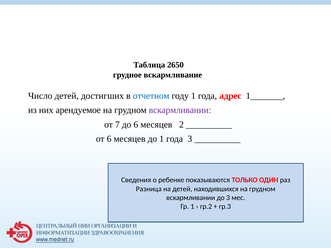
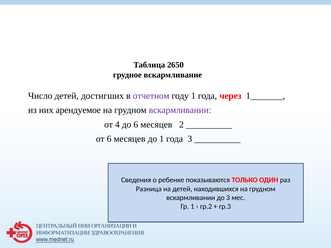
отчетном colour: blue -> purple (151, 96)
адрес: адрес -> через (230, 96)
7: 7 -> 4 (117, 125)
